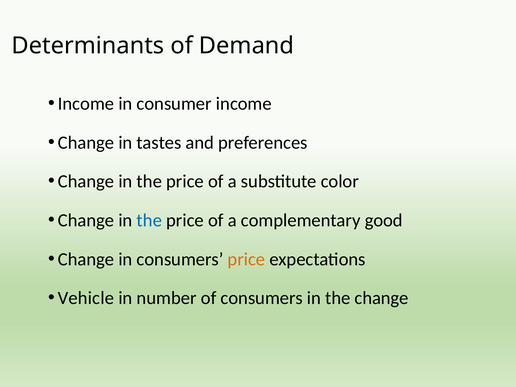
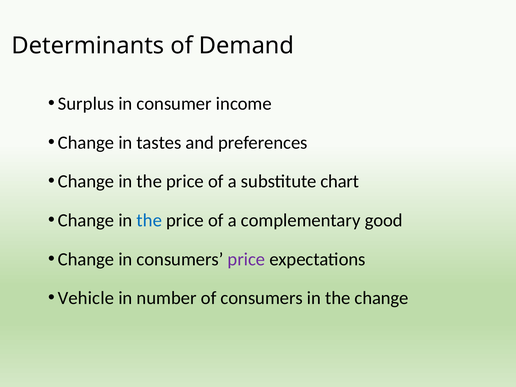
Income: Income -> Surplus (86, 104)
color: color -> chart (340, 181)
price colour: orange -> purple (246, 259)
